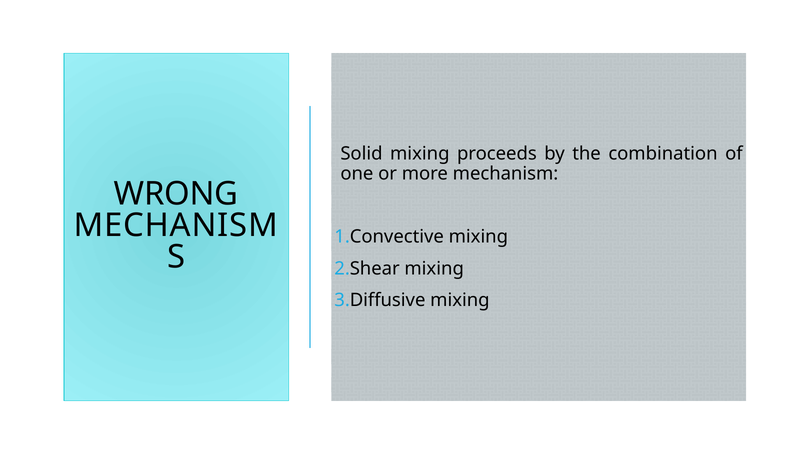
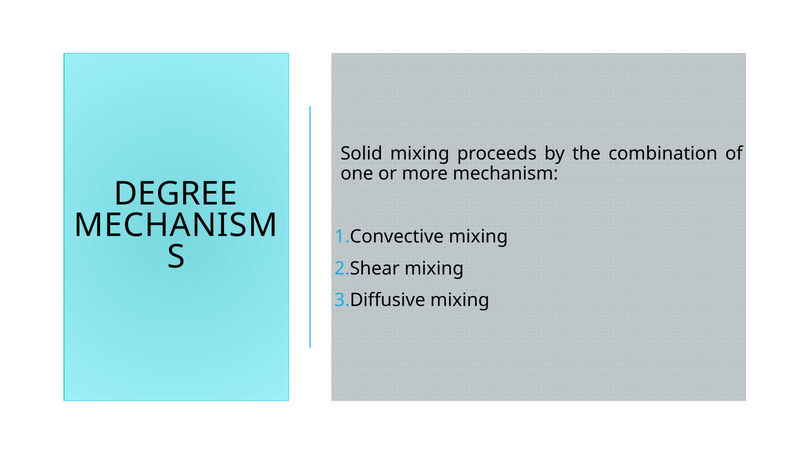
WRONG: WRONG -> DEGREE (176, 194)
